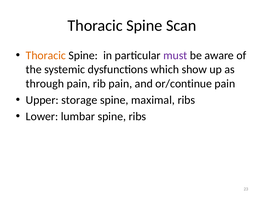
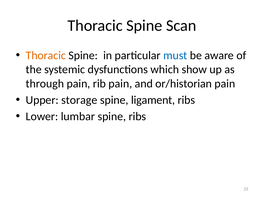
must colour: purple -> blue (175, 55)
or/continue: or/continue -> or/historian (184, 84)
maximal: maximal -> ligament (153, 100)
